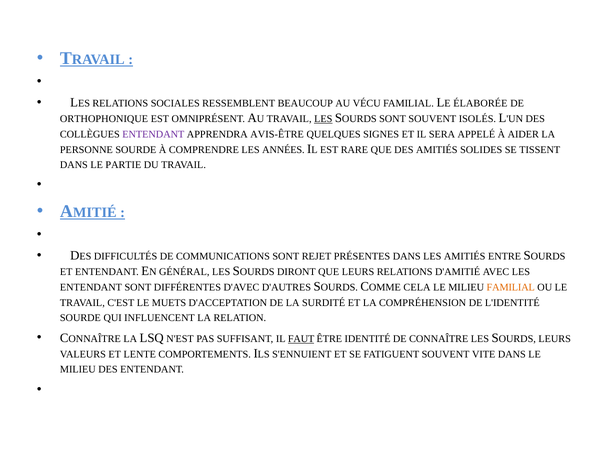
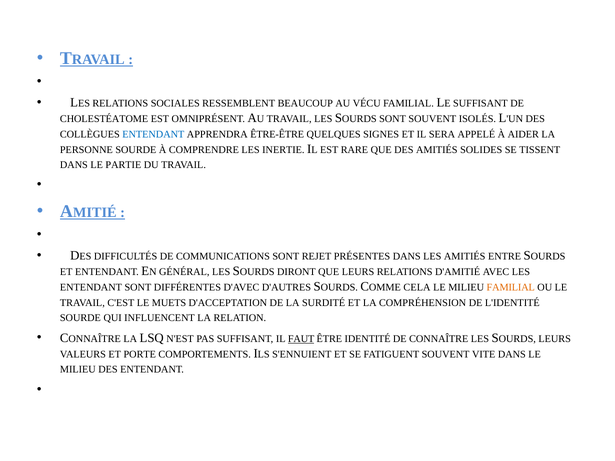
ÉLABORÉE: ÉLABORÉE -> SUFFISANT (480, 104)
ORTHOPHONIQUE: ORTHOPHONIQUE -> CHOLESTÉATOME (104, 119)
LES underline: present -> none (323, 119)
ENTENDANT colour: purple -> blue (153, 134)
AVIS-ÊTRE: AVIS-ÊTRE -> ÊTRE-ÊTRE (277, 134)
ANNÉES: ANNÉES -> INERTIE (283, 150)
LENTE: LENTE -> PORTE (140, 354)
